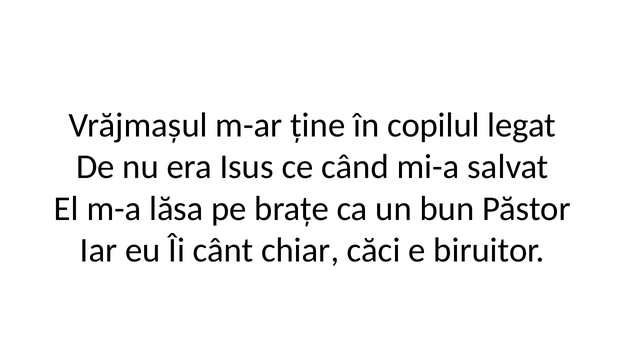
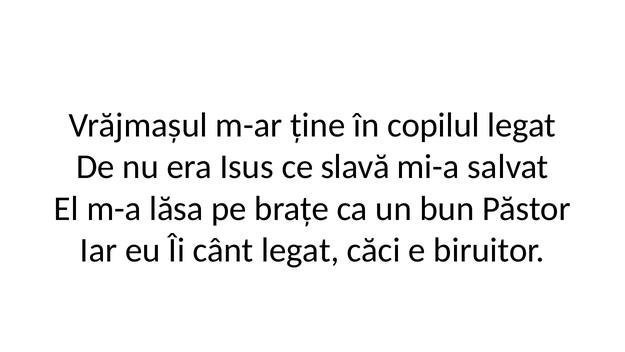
când: când -> slavă (355, 167)
cânt chiar: chiar -> legat (300, 250)
